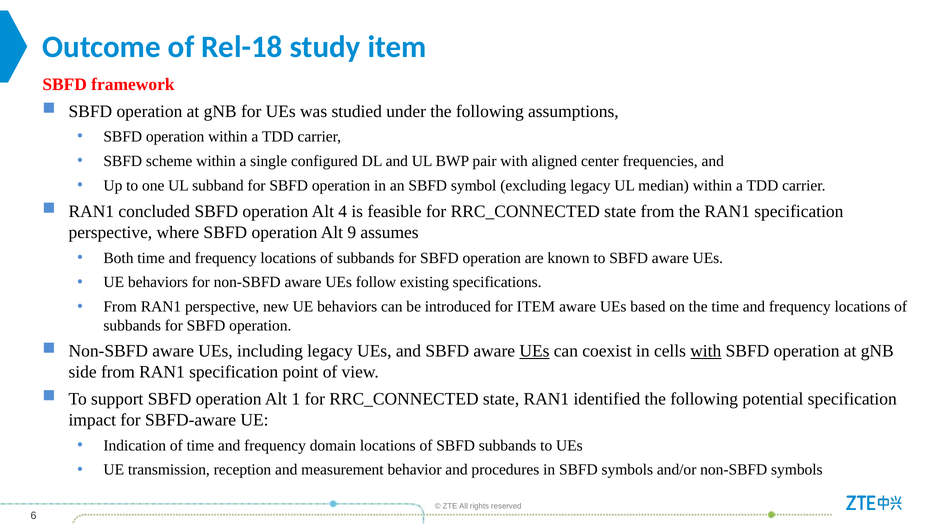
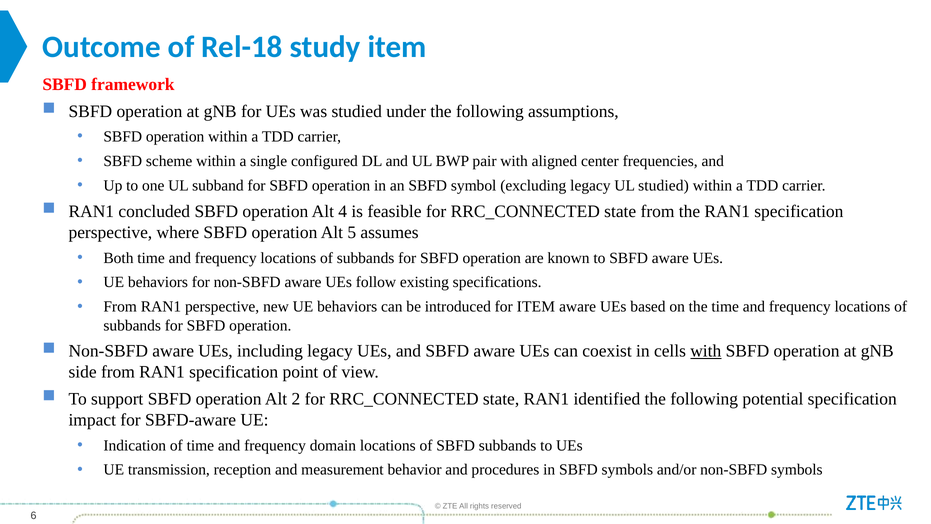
UL median: median -> studied (664, 186)
9: 9 -> 5 (352, 232)
UEs underline: present -> none (534, 351)
1: 1 -> 2 (296, 399)
